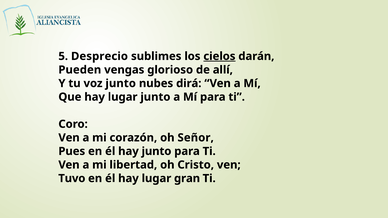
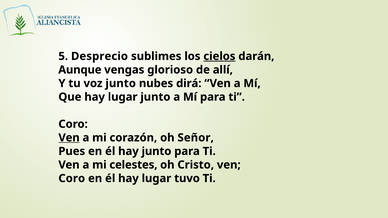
Pueden: Pueden -> Aunque (80, 70)
Ven underline: none -> present (69, 138)
libertad: libertad -> celestes (133, 165)
Tuvo: Tuvo -> Coro (72, 179)
gran: gran -> tuvo (187, 179)
